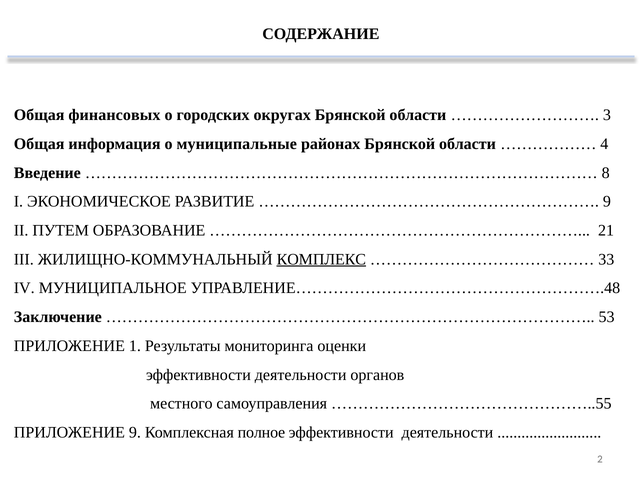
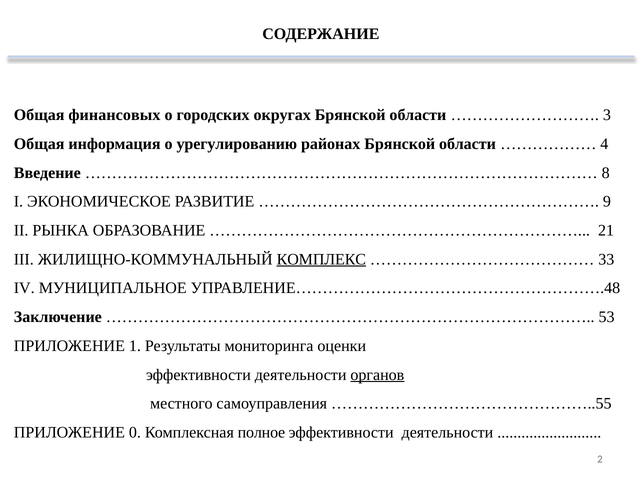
муниципальные: муниципальные -> урегулированию (237, 144)
ПУТЕМ: ПУТЕМ -> РЫНКА (61, 230)
органов underline: none -> present (377, 375)
ПРИЛОЖЕНИЕ 9: 9 -> 0 (135, 432)
